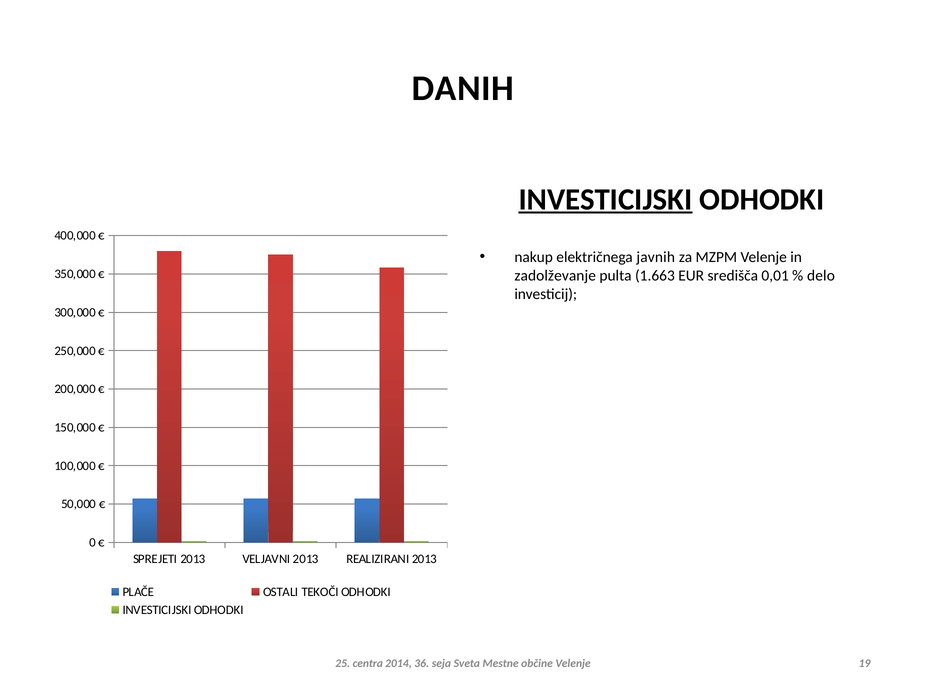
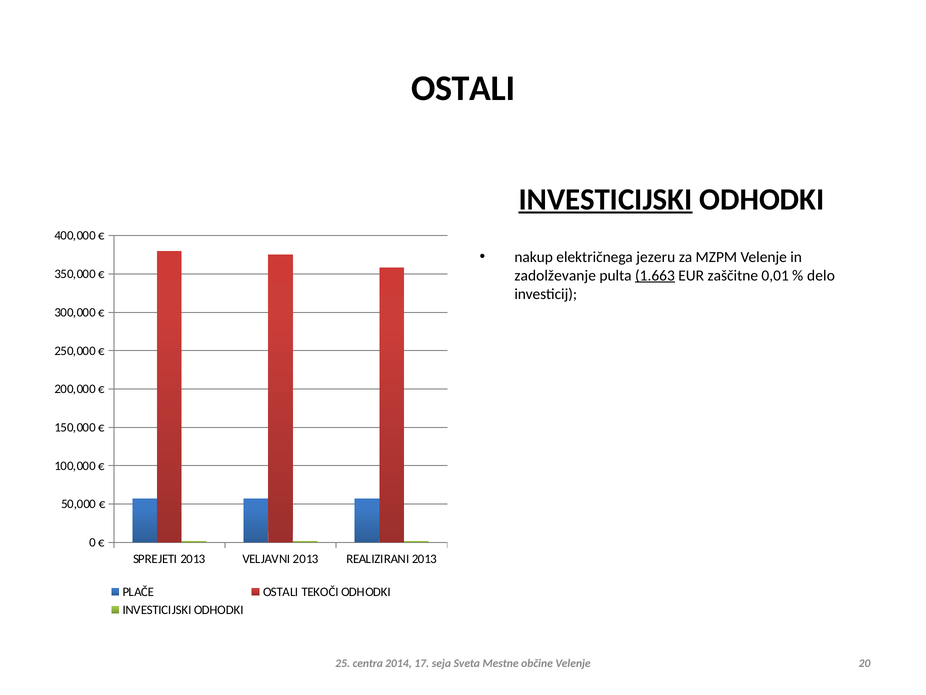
DANIH: DANIH -> OSTALI (463, 88)
javnih: javnih -> jezeru (656, 257)
1.663 underline: none -> present (655, 275)
središča: središča -> zaščitne (733, 275)
36: 36 -> 17 (422, 663)
19: 19 -> 20 (865, 663)
